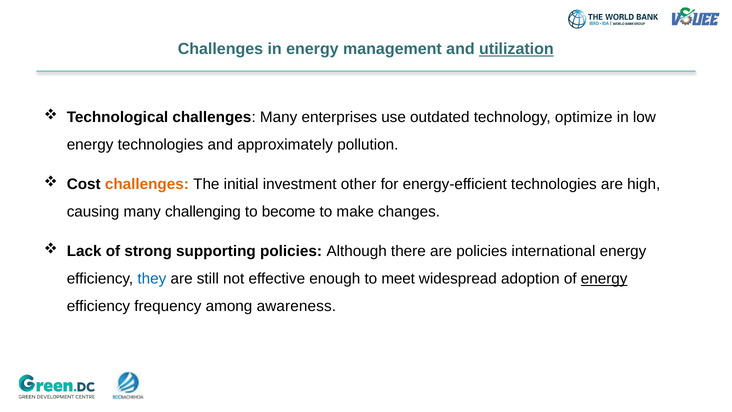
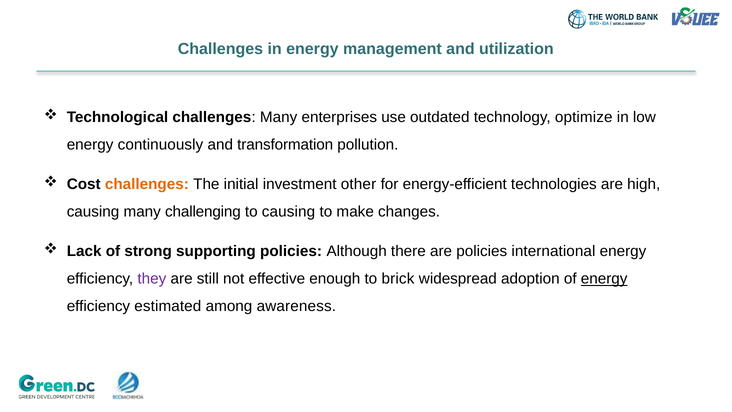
utilization underline: present -> none (516, 49)
energy technologies: technologies -> continuously (160, 144)
approximately: approximately -> transformation (285, 144)
to become: become -> causing (288, 212)
they colour: blue -> purple (152, 279)
meet: meet -> brick (398, 279)
frequency: frequency -> estimated (168, 306)
